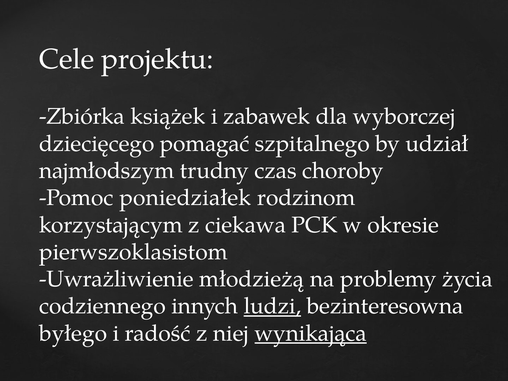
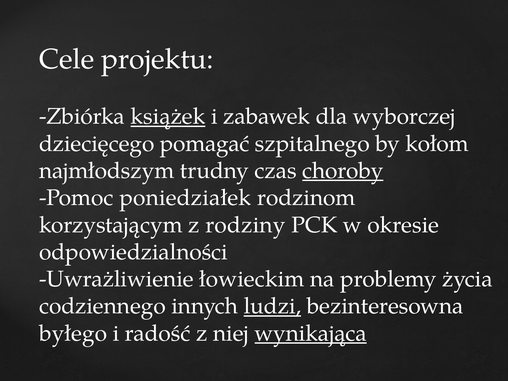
książek underline: none -> present (168, 116)
udział: udział -> kołom (437, 144)
choroby underline: none -> present (343, 171)
ciekawa: ciekawa -> rodziny (245, 225)
pierwszoklasistom: pierwszoklasistom -> odpowiedzialności (133, 252)
młodzieżą: młodzieżą -> łowieckim (252, 279)
